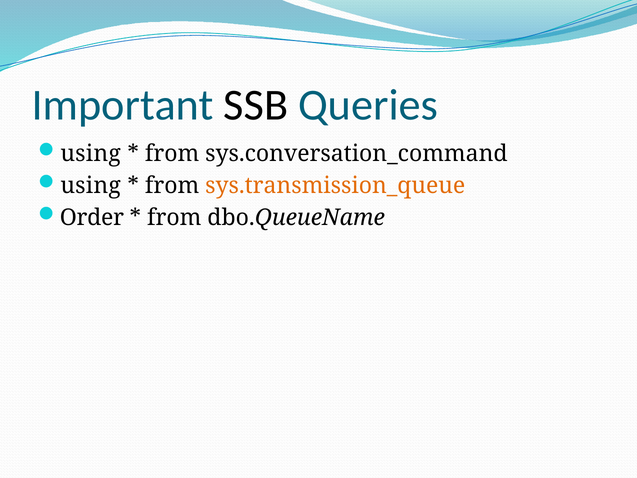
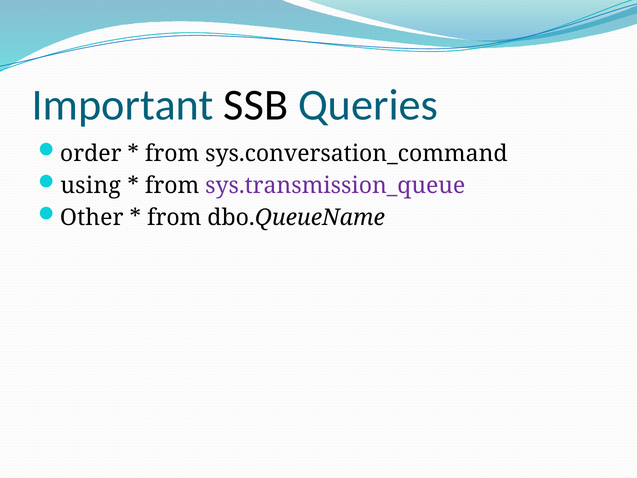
using: using -> order (91, 153)
sys.transmission_queue colour: orange -> purple (335, 186)
Order: Order -> Other (92, 218)
